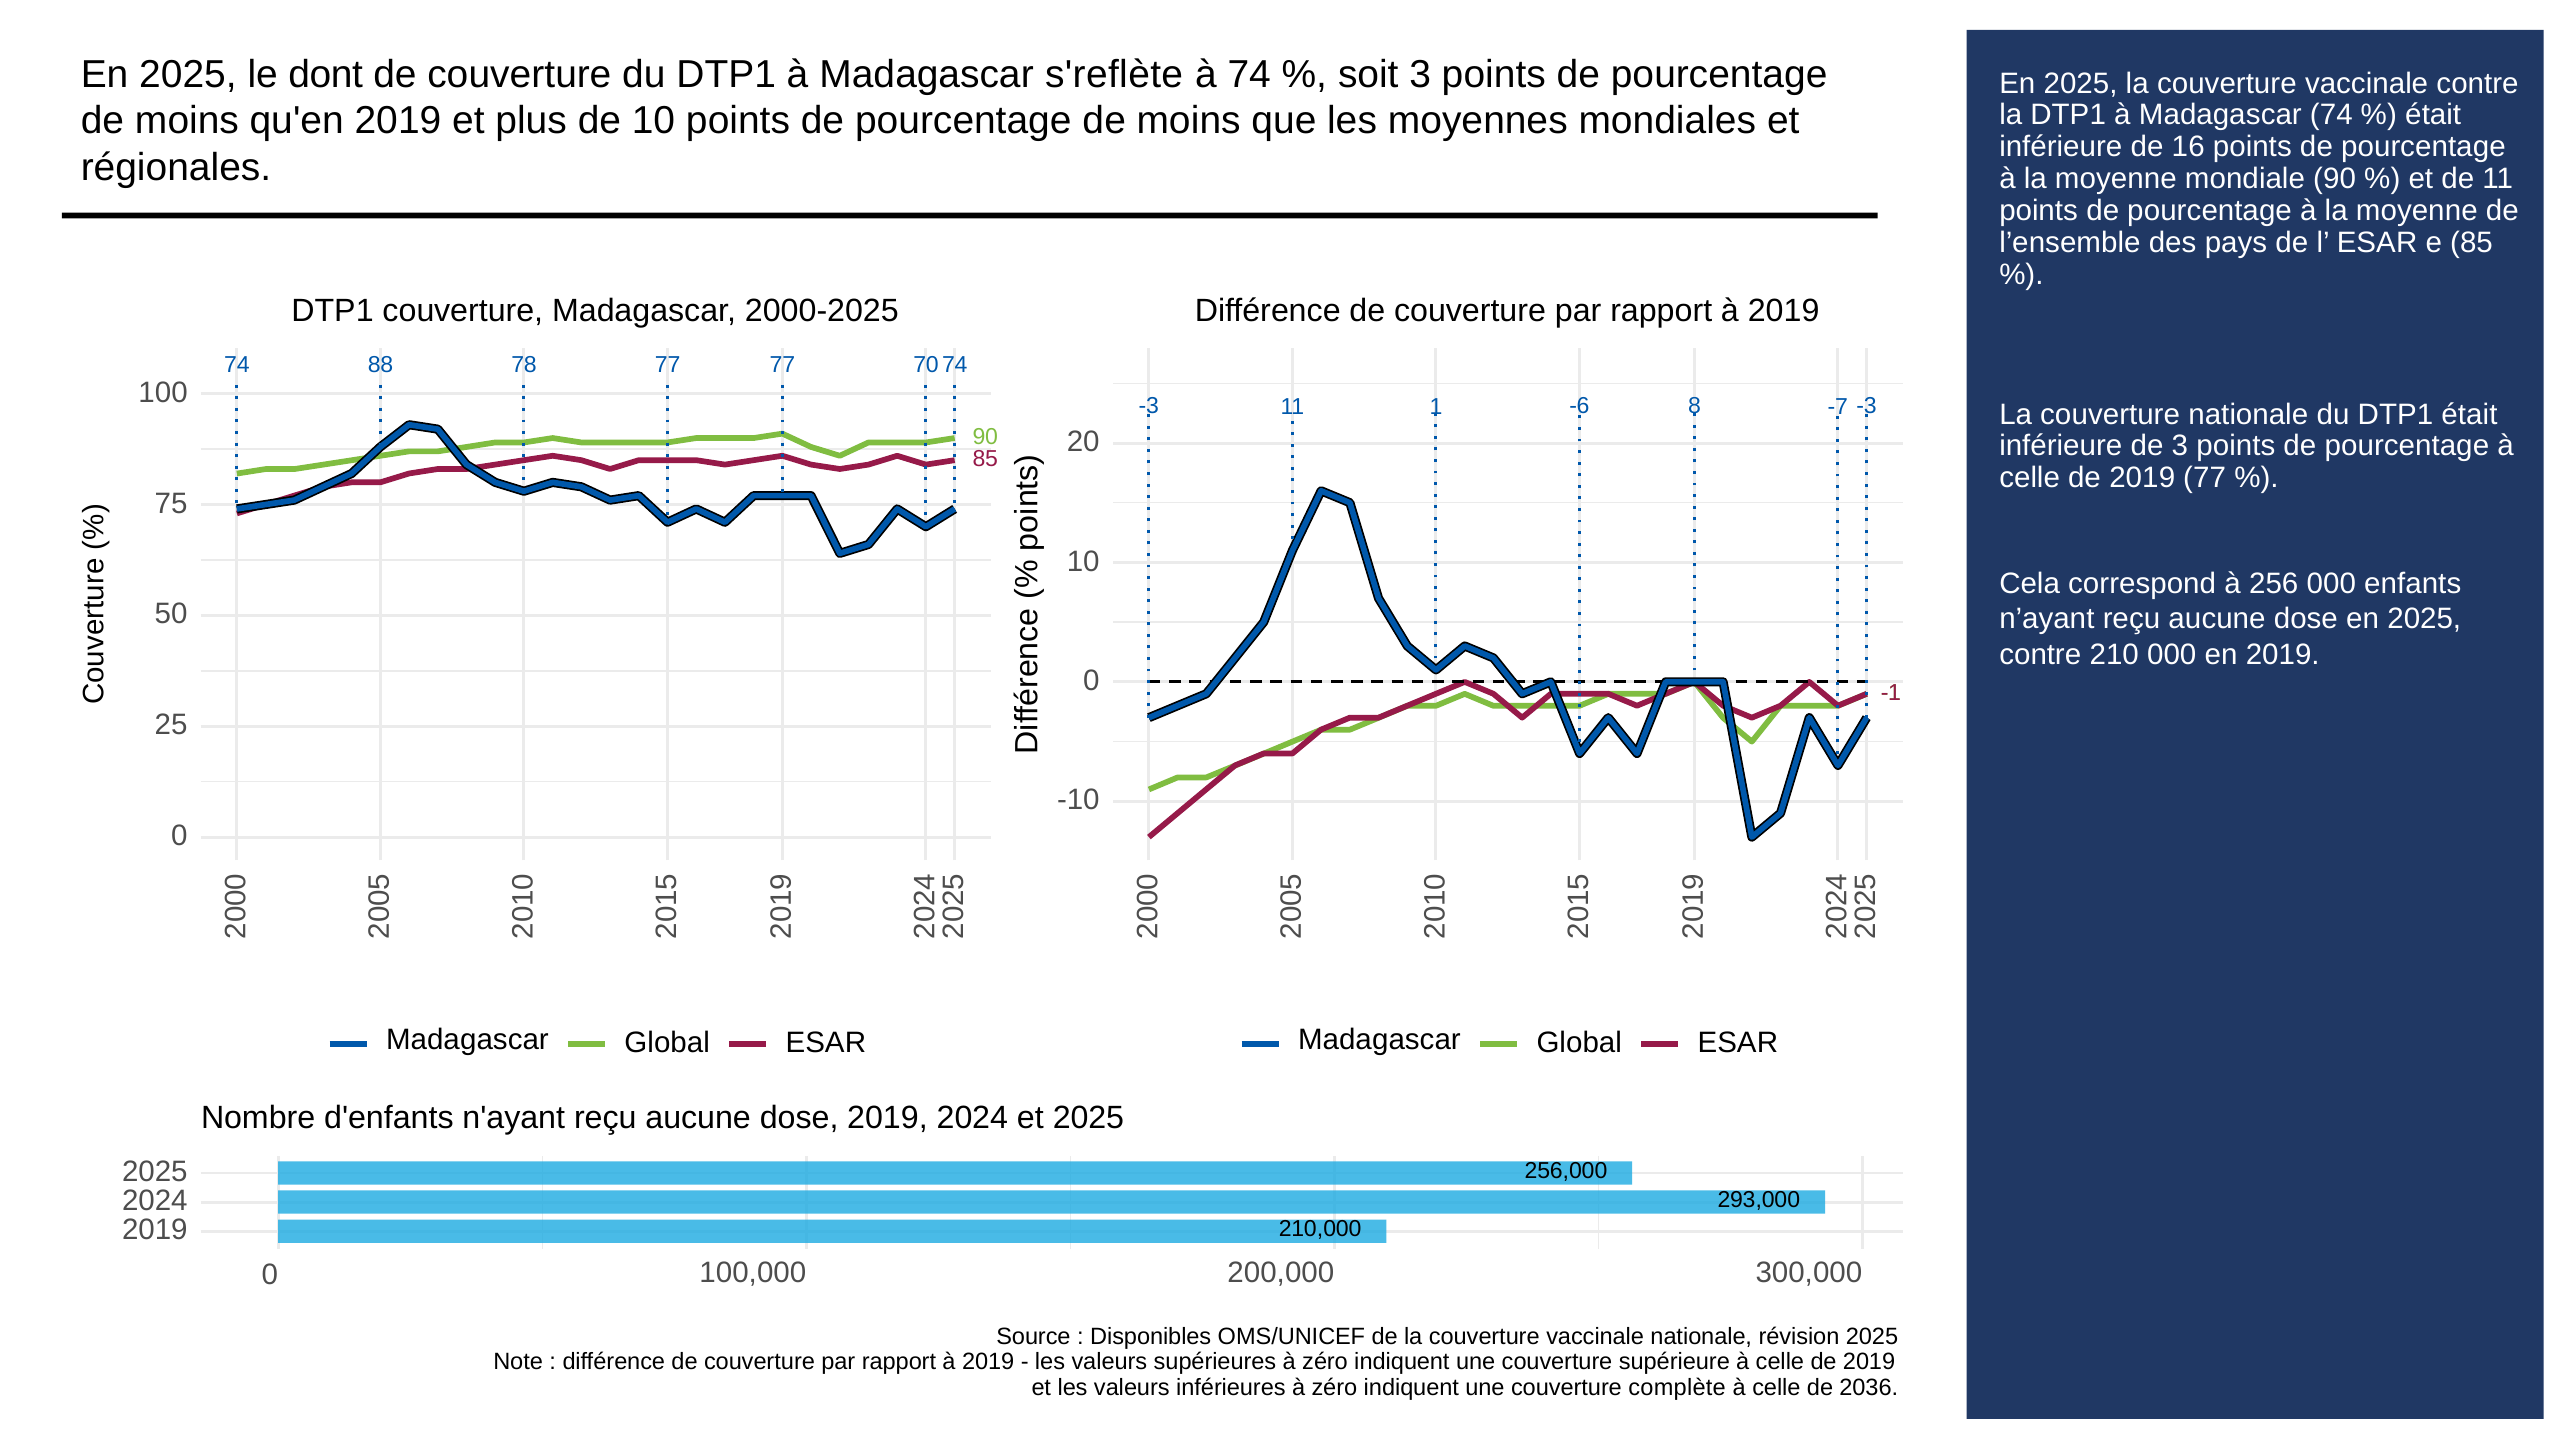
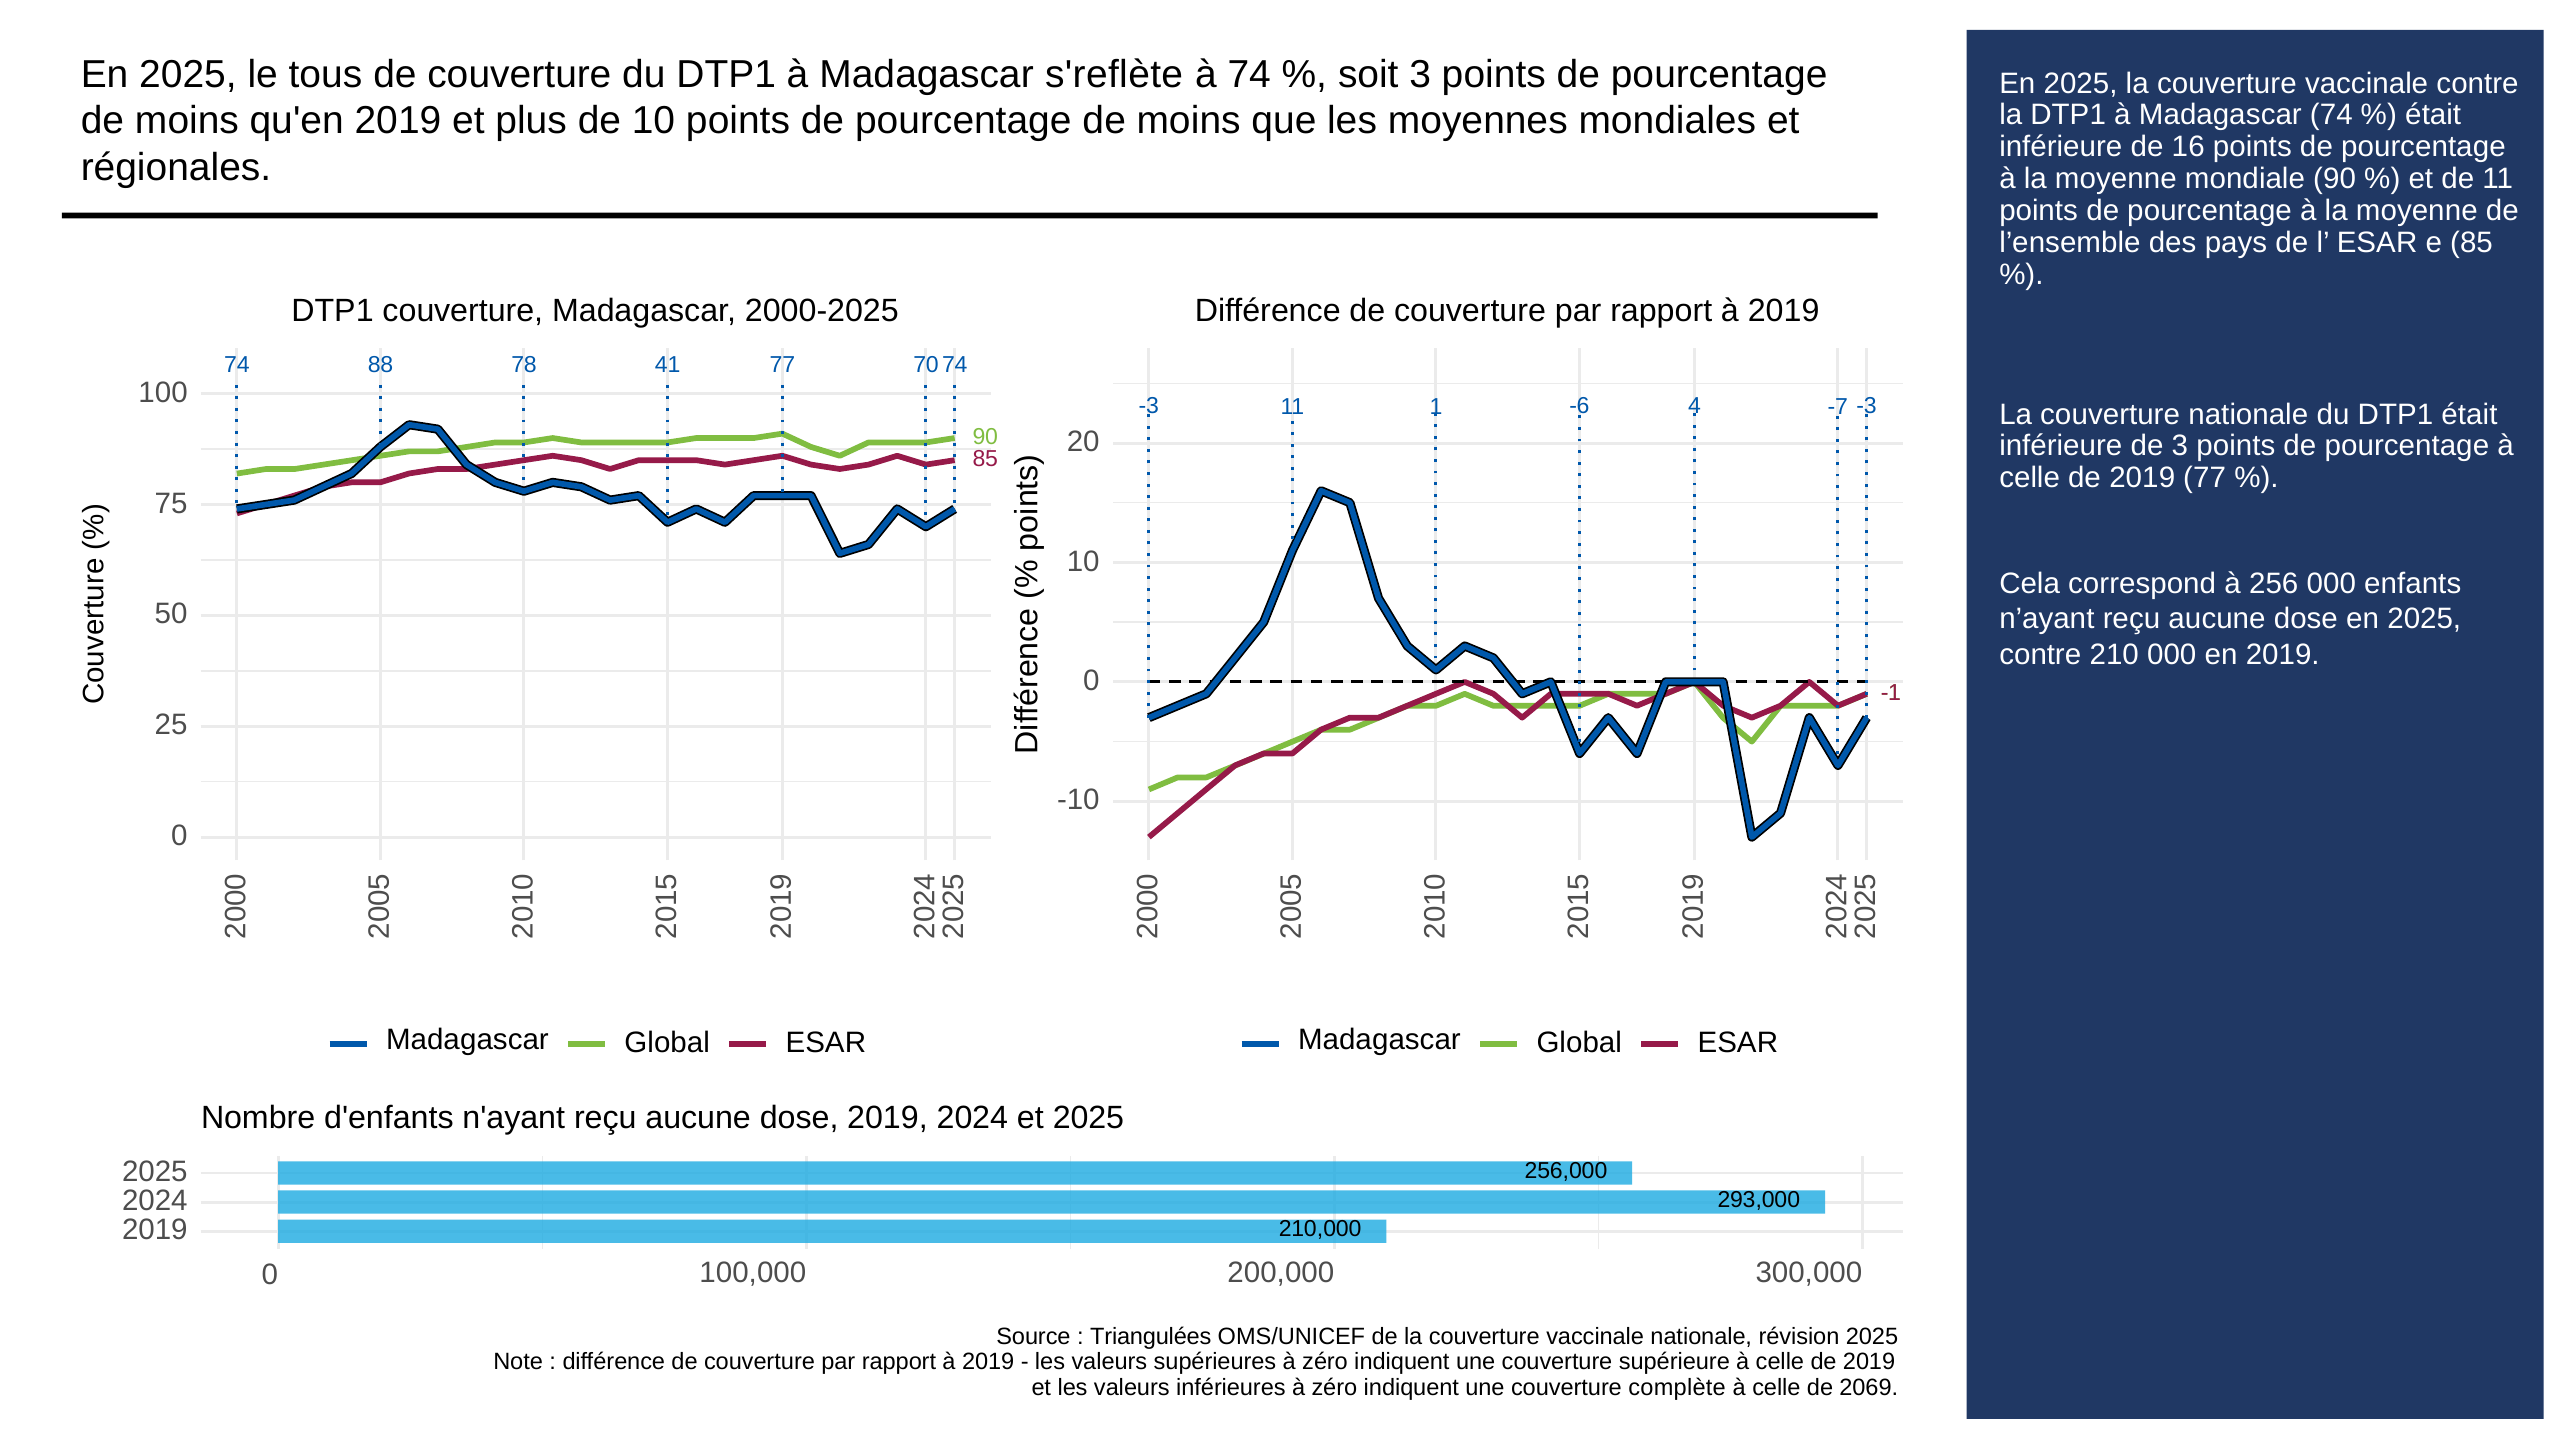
dont: dont -> tous (325, 74)
78 77: 77 -> 41 (668, 365)
-6 8: 8 -> 4 (1694, 406)
Disponibles: Disponibles -> Triangulées (1151, 1337)
2036: 2036 -> 2069 (1869, 1387)
